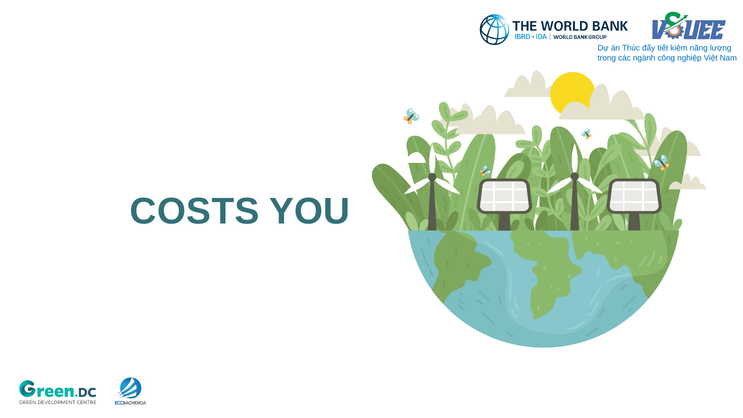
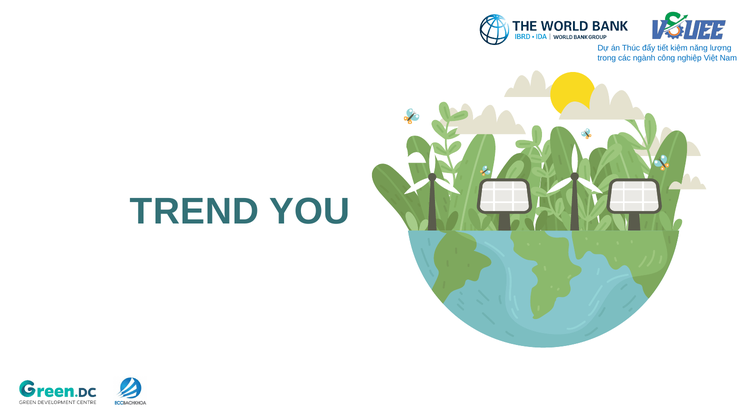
COSTS: COSTS -> TREND (195, 212)
